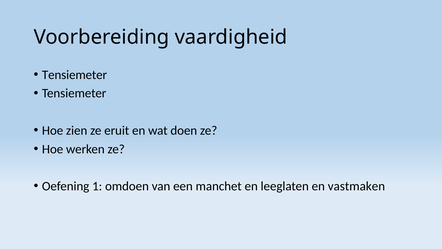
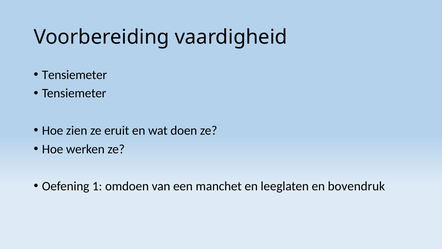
vastmaken: vastmaken -> bovendruk (356, 186)
